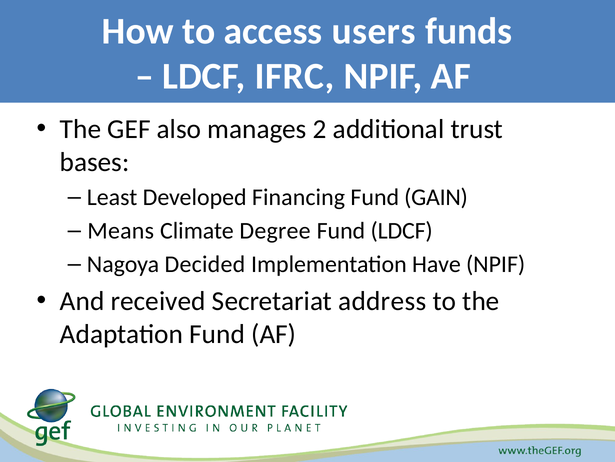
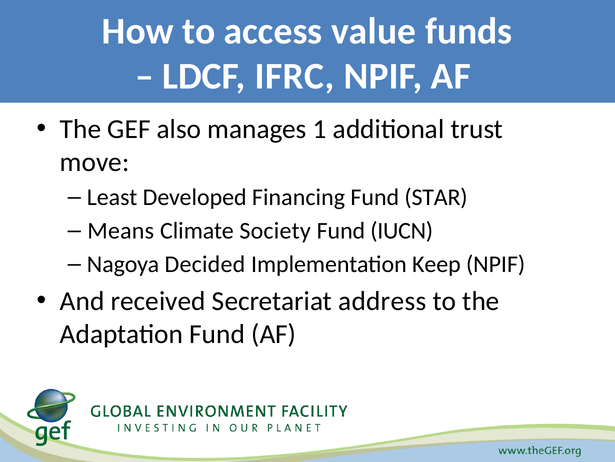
users: users -> value (374, 31)
2: 2 -> 1 (320, 129)
bases: bases -> move (95, 162)
GAIN: GAIN -> STAR (436, 197)
Degree: Degree -> Society (275, 231)
Fund LDCF: LDCF -> IUCN (402, 231)
Have: Have -> Keep (436, 264)
